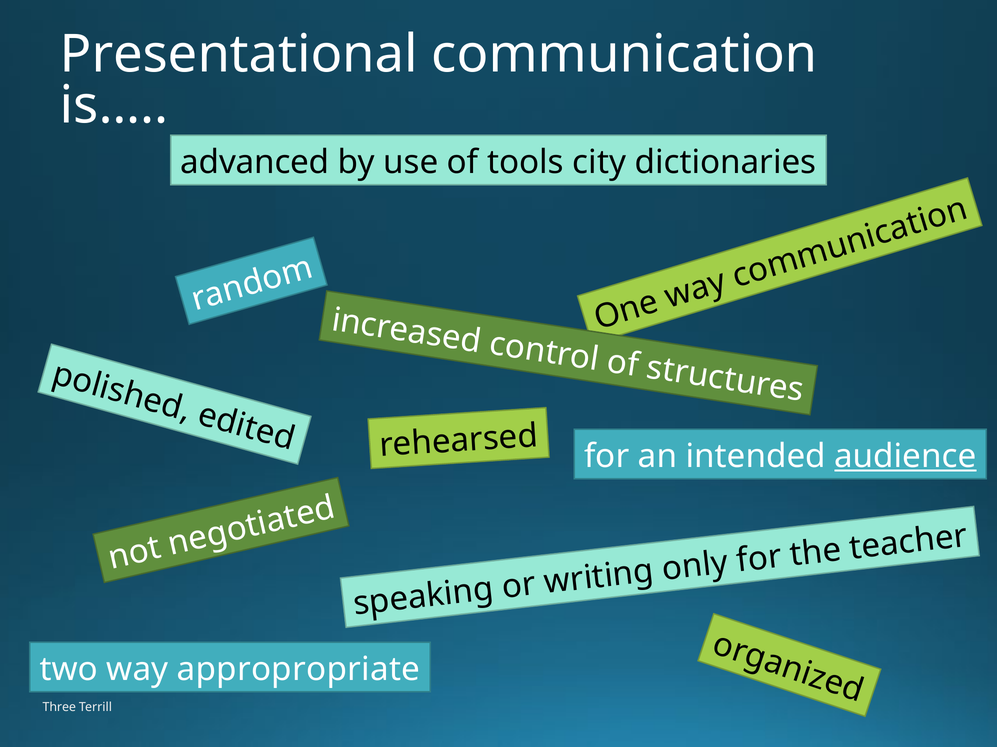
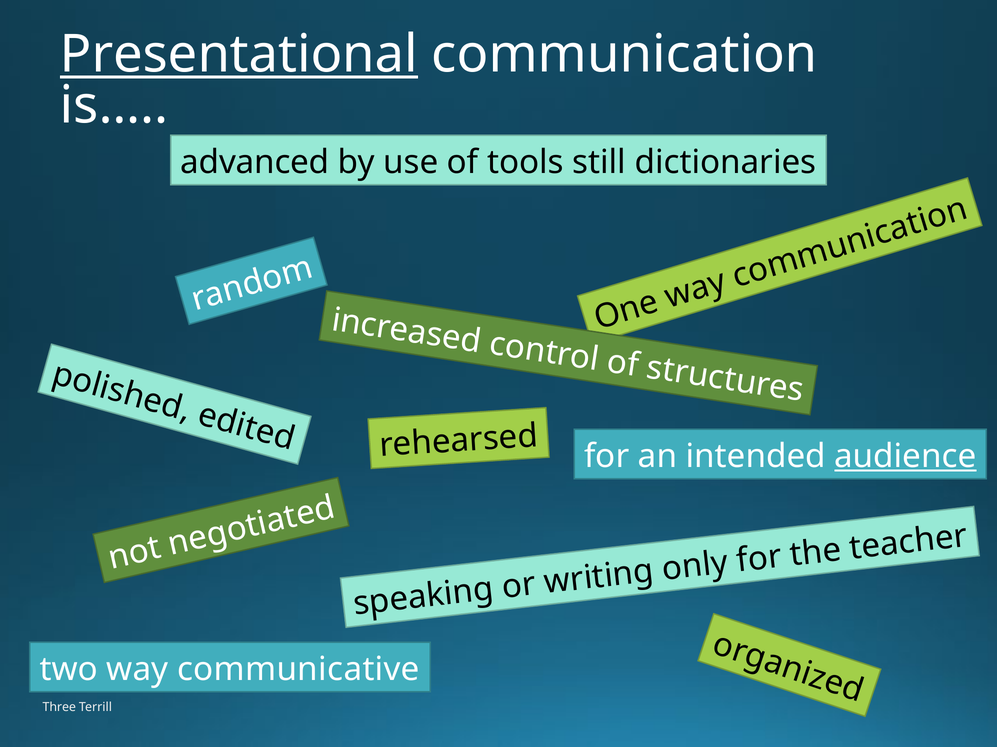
Presentational underline: none -> present (239, 55)
city: city -> still (599, 162)
appropropriate: appropropriate -> communicative (298, 670)
